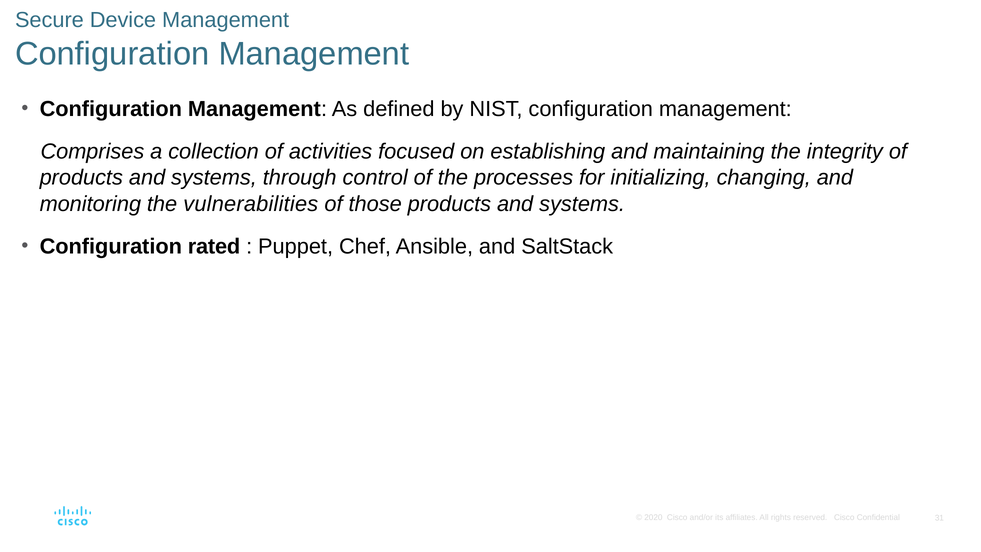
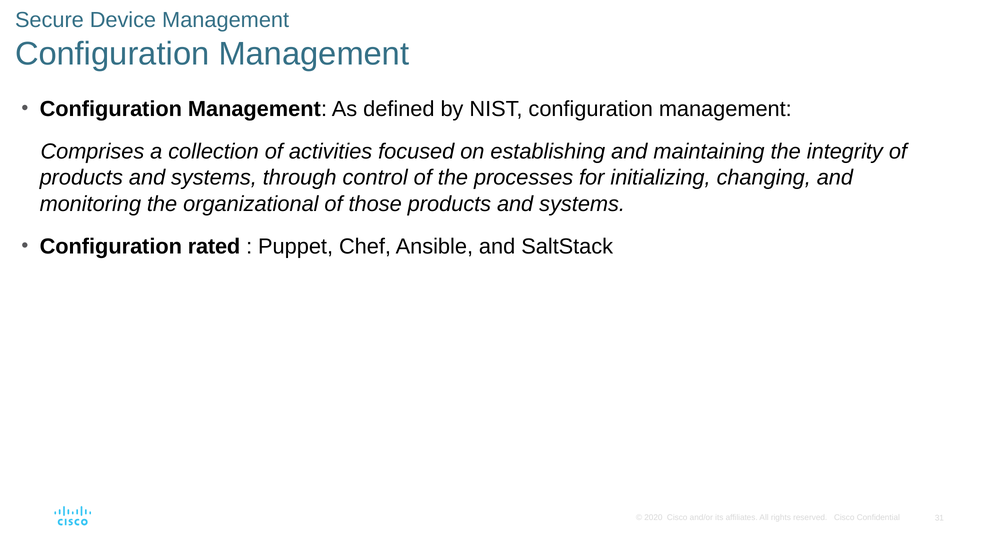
vulnerabilities: vulnerabilities -> organizational (251, 204)
